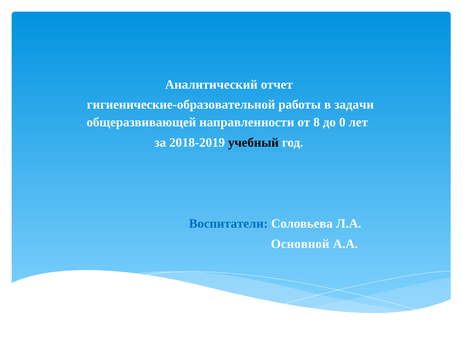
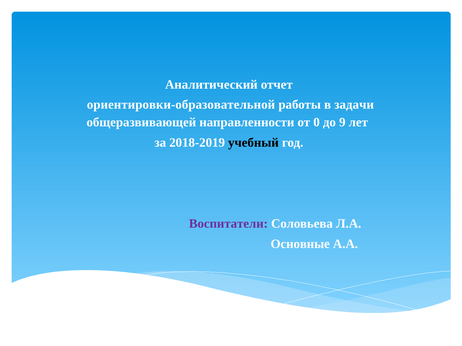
гигиенические-образовательной: гигиенические-образовательной -> ориентировки-образовательной (181, 105)
8: 8 -> 0 (317, 123)
0: 0 -> 9 (342, 123)
Воспитатели colour: blue -> purple (228, 224)
Основной: Основной -> Основные (300, 244)
